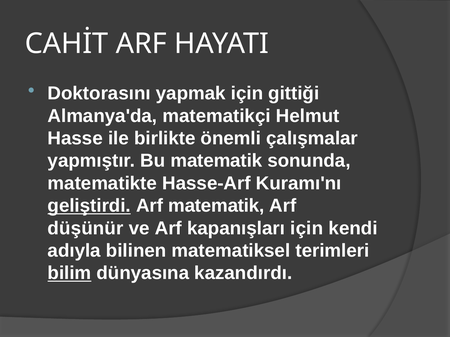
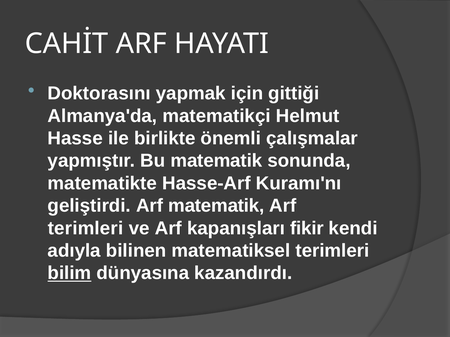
geliştirdi underline: present -> none (89, 206)
düşünür: düşünür -> terimleri (86, 229)
kapanışları için: için -> fikir (307, 229)
